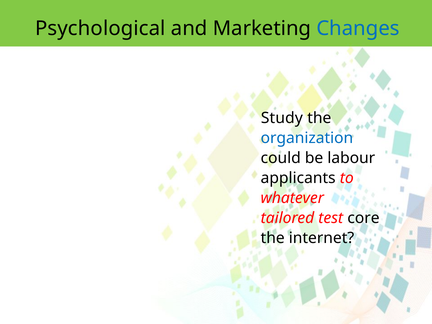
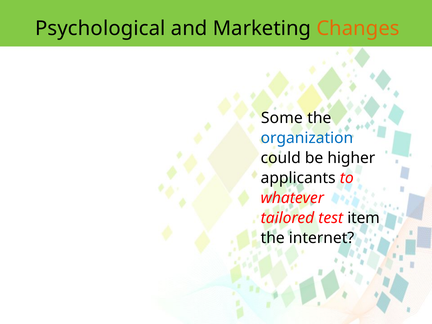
Changes colour: blue -> orange (358, 28)
Study: Study -> Some (282, 118)
labour: labour -> higher (351, 158)
core: core -> item (364, 218)
